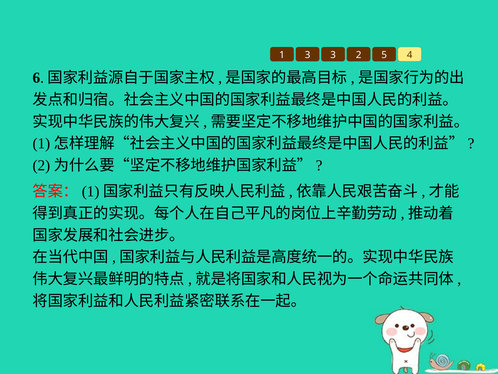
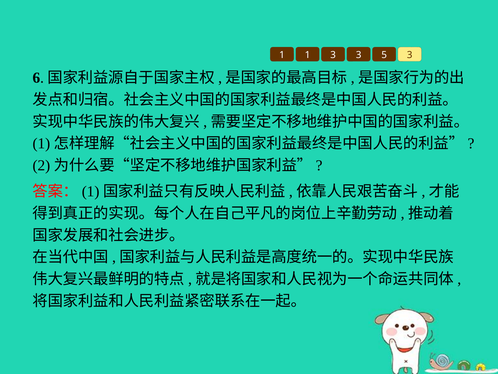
1 3: 3 -> 1 (308, 55)
3 2: 2 -> 3 (359, 55)
5 4: 4 -> 3 (410, 55)
